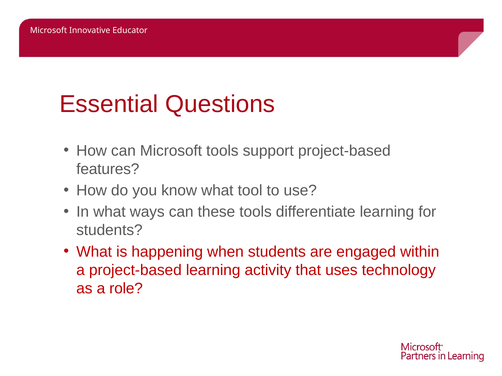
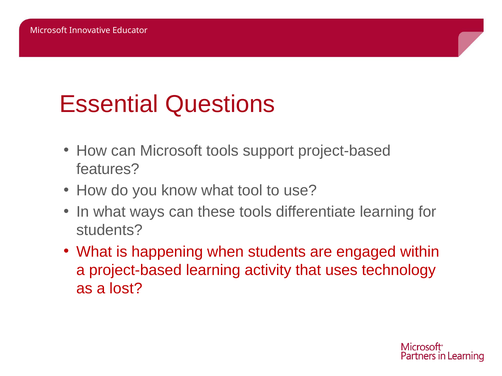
role: role -> lost (126, 289)
